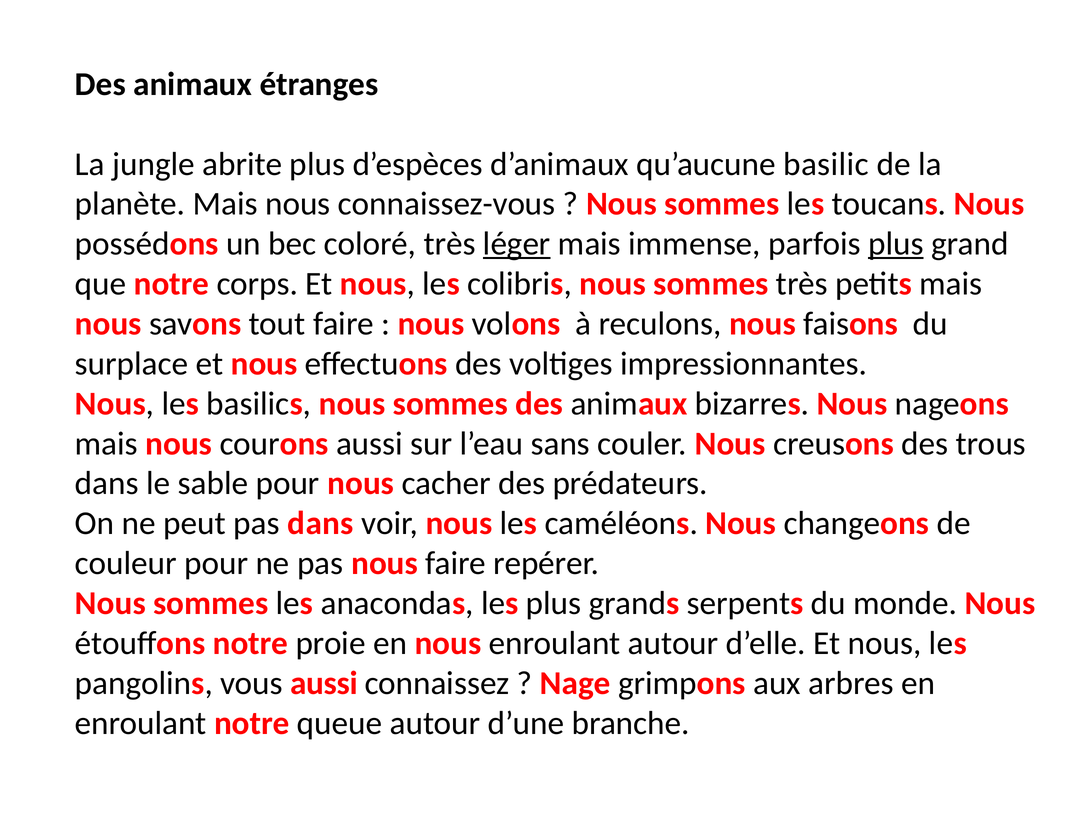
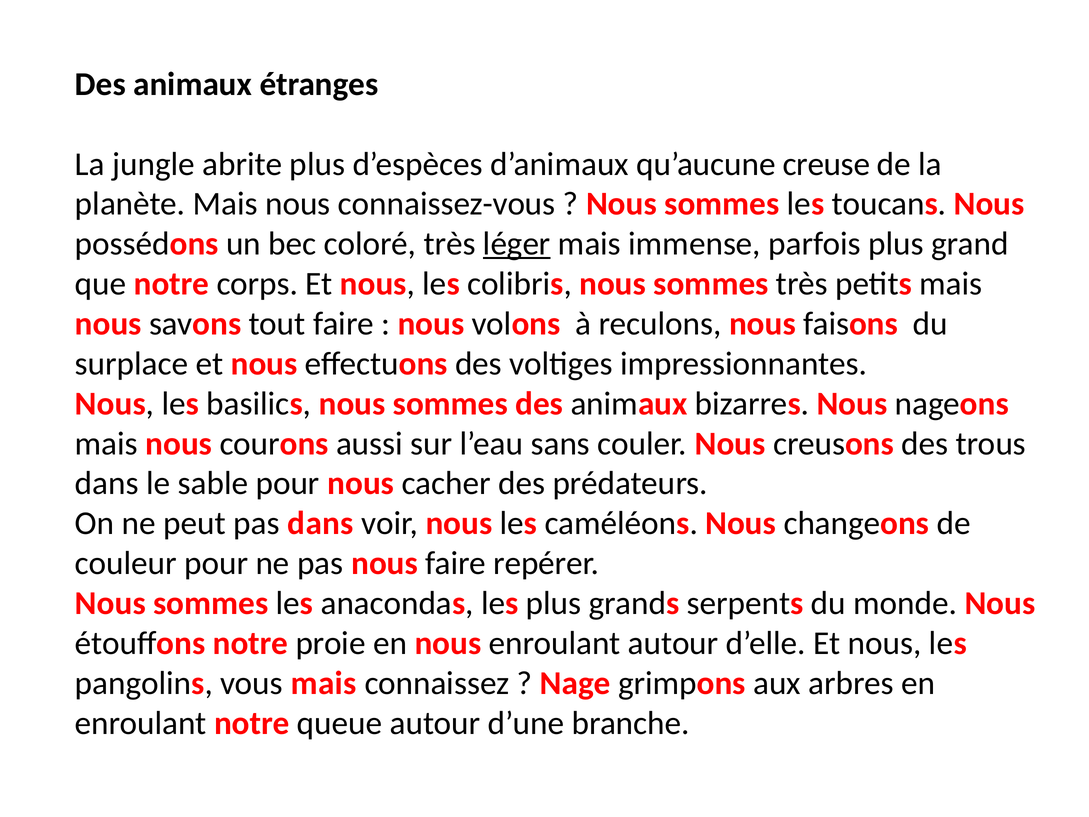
basilic: basilic -> creuse (826, 164)
plus underline: present -> none (896, 244)
vous aussi: aussi -> mais (324, 683)
